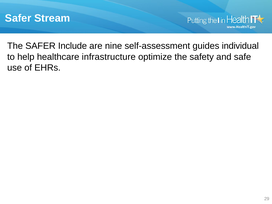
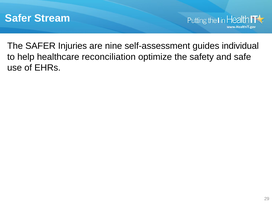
Include: Include -> Injuries (72, 46)
infrastructure: infrastructure -> reconciliation (109, 57)
